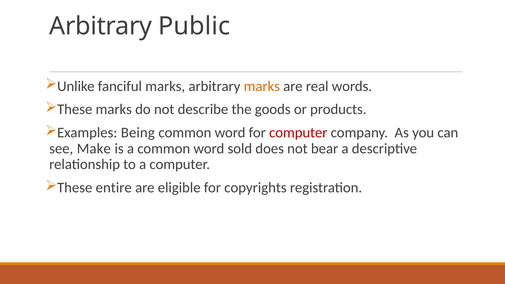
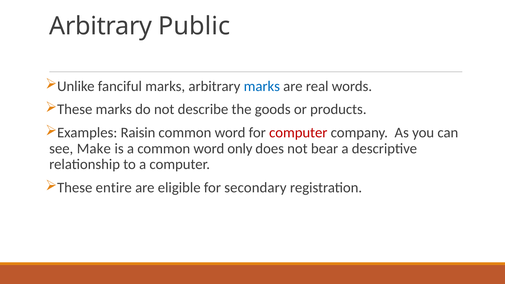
marks colour: orange -> blue (262, 86)
Being: Being -> Raisin (138, 133)
sold: sold -> only (240, 149)
copyrights: copyrights -> secondary (255, 188)
